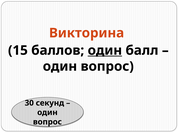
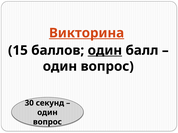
Викторина underline: none -> present (87, 33)
